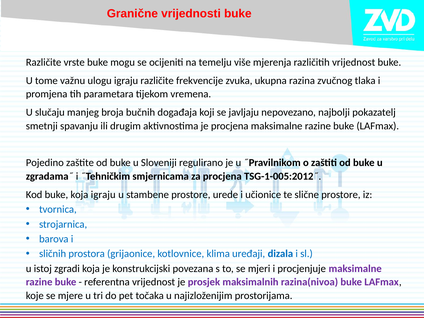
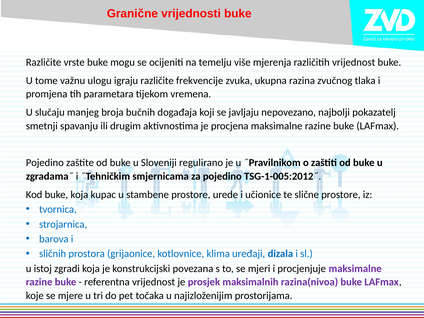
za procjena: procjena -> pojedino (222, 176)
koja igraju: igraju -> kupac (103, 195)
